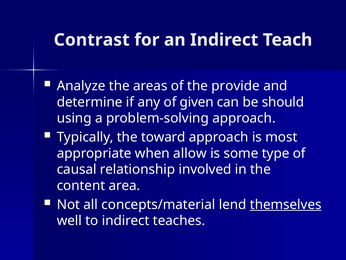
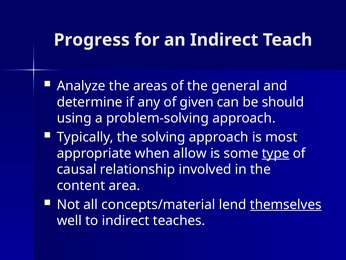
Contrast: Contrast -> Progress (92, 40)
provide: provide -> general (236, 86)
toward: toward -> solving (163, 137)
type underline: none -> present (276, 153)
